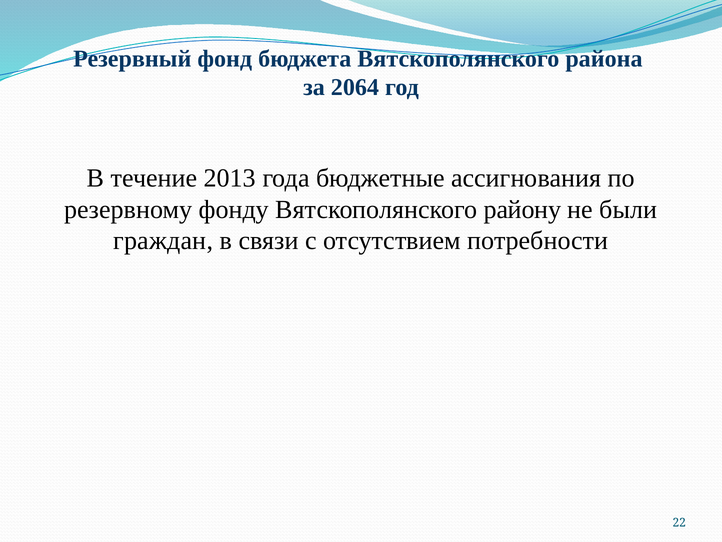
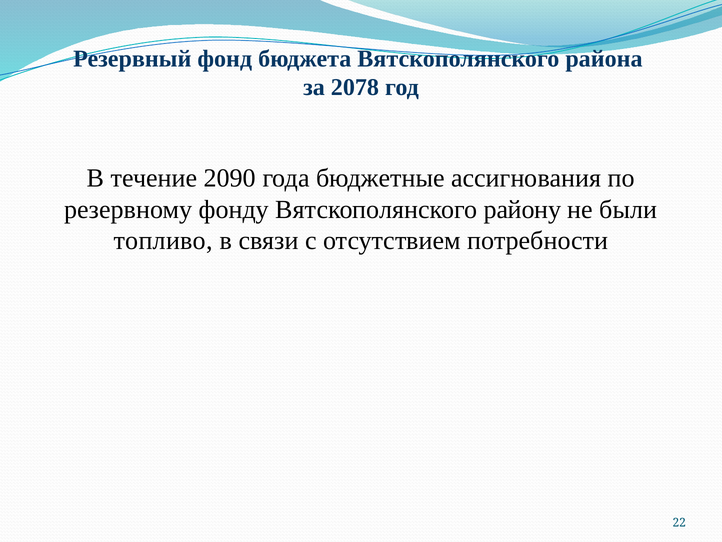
2064: 2064 -> 2078 (355, 87)
2013: 2013 -> 2090 (230, 178)
граждан: граждан -> топливо (163, 241)
